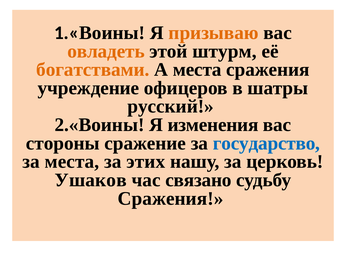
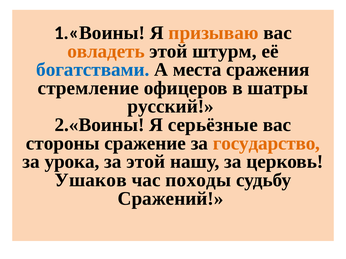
богатствами colour: orange -> blue (93, 70)
учреждение: учреждение -> стремление (88, 88)
изменения: изменения -> серьёзные (213, 125)
государство colour: blue -> orange (266, 144)
за места: места -> урока (72, 162)
за этих: этих -> этой (146, 162)
связано: связано -> походы (198, 180)
Сражения: Сражения -> Сражений (171, 199)
